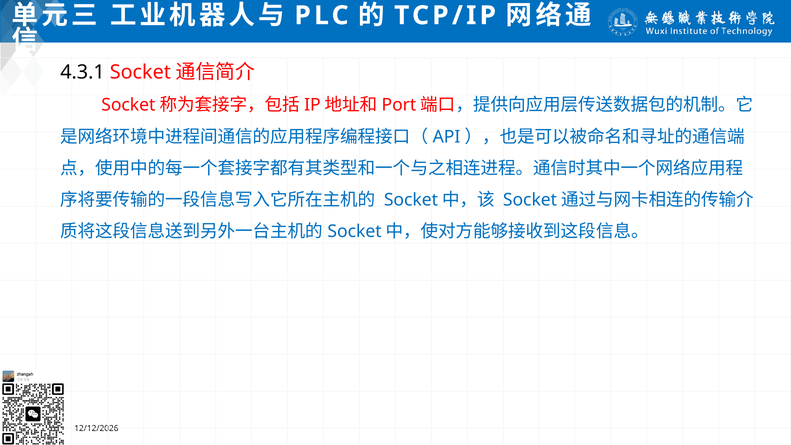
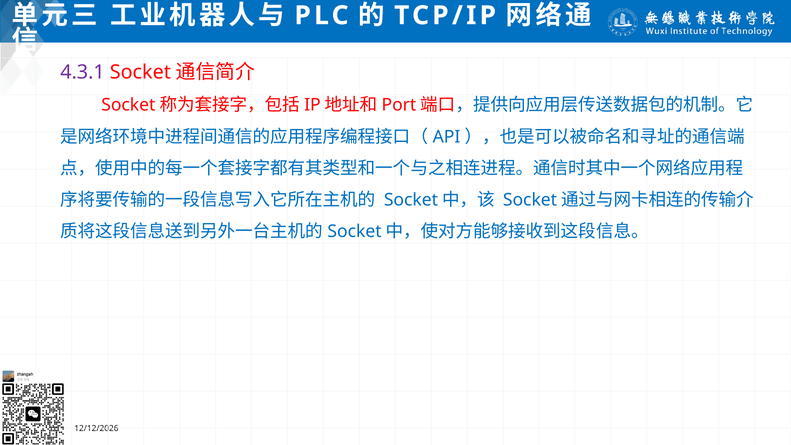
4.3.1 colour: black -> purple (83, 72)
